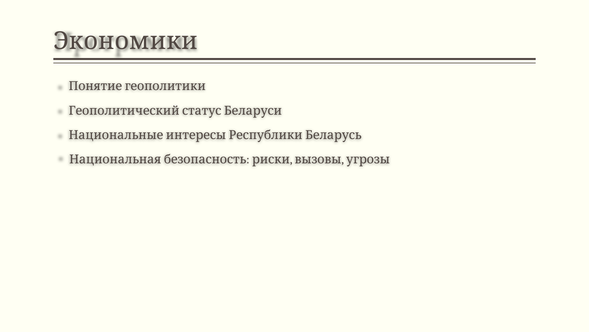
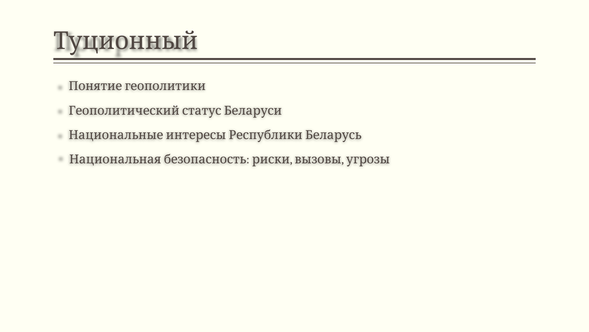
Экономики: Экономики -> Туционный (126, 41)
